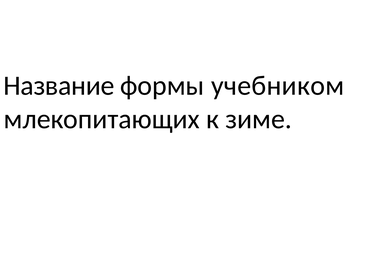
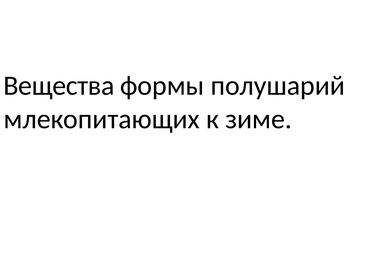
Название: Название -> Вещества (59, 86)
учебником: учебником -> полушарий (278, 86)
